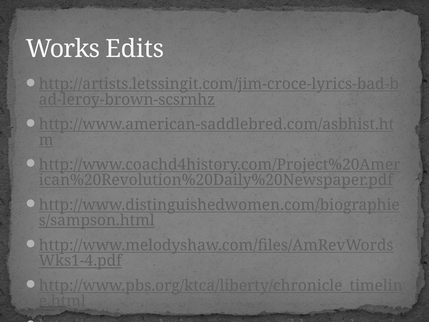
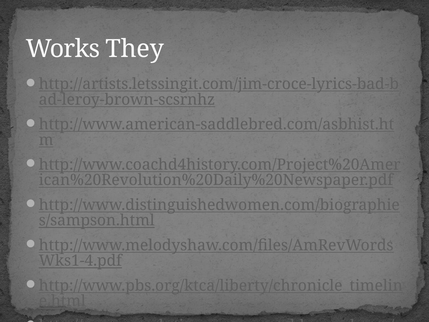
Edits: Edits -> They (135, 49)
